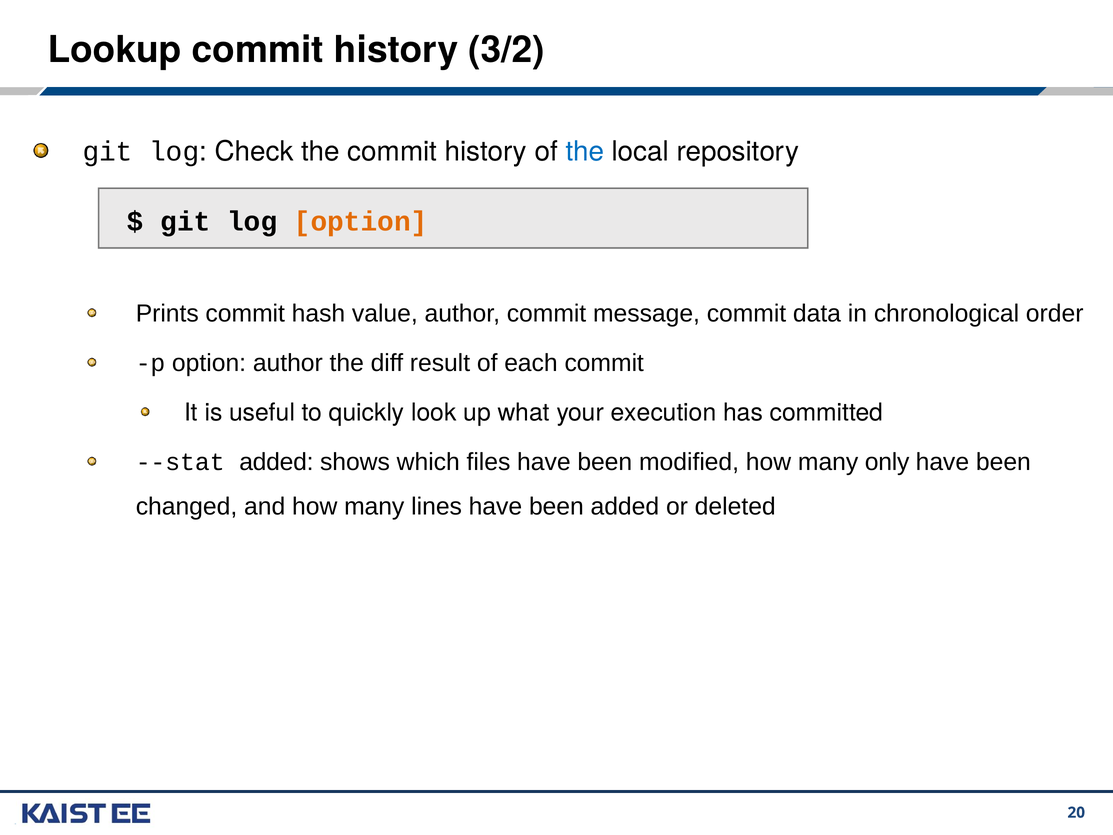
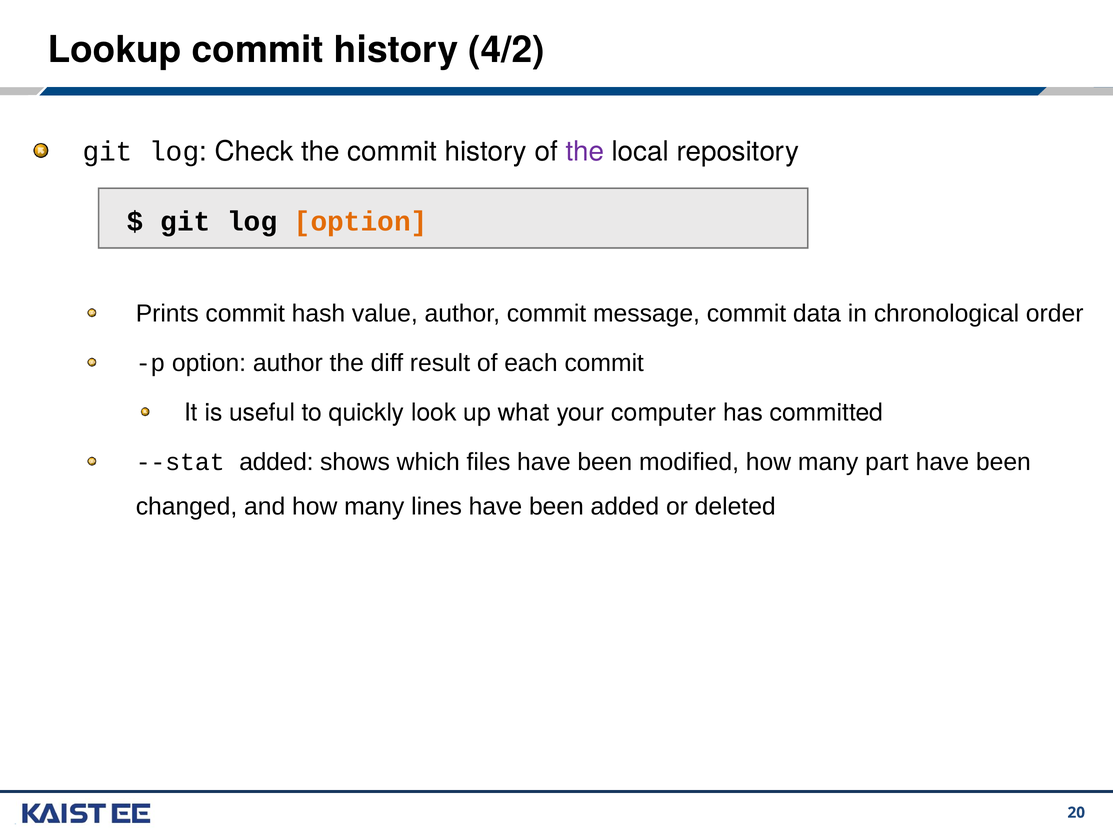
3/2: 3/2 -> 4/2 (507, 50)
the colour: blue -> purple (585, 151)
execution: execution -> computer (663, 413)
only: only -> part (887, 462)
